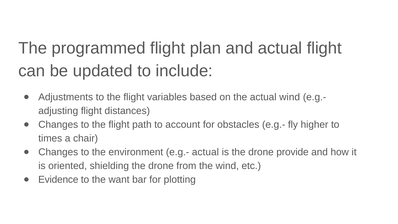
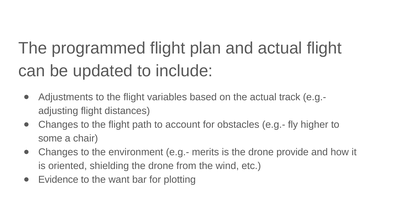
actual wind: wind -> track (290, 97)
times: times -> some (50, 138)
e.g.- actual: actual -> merits (205, 152)
